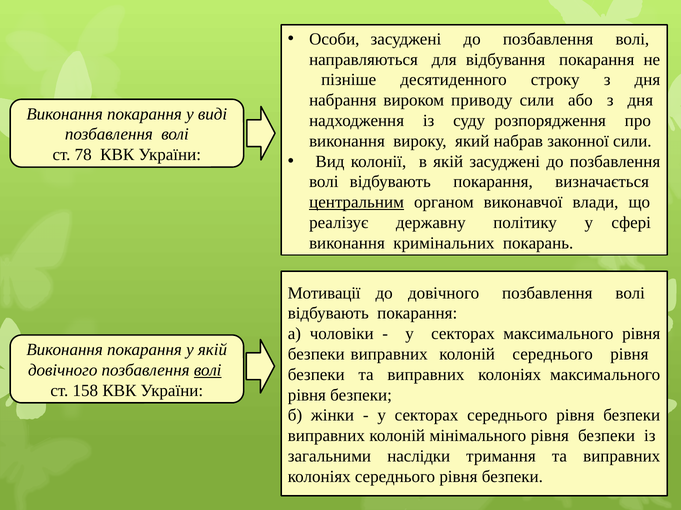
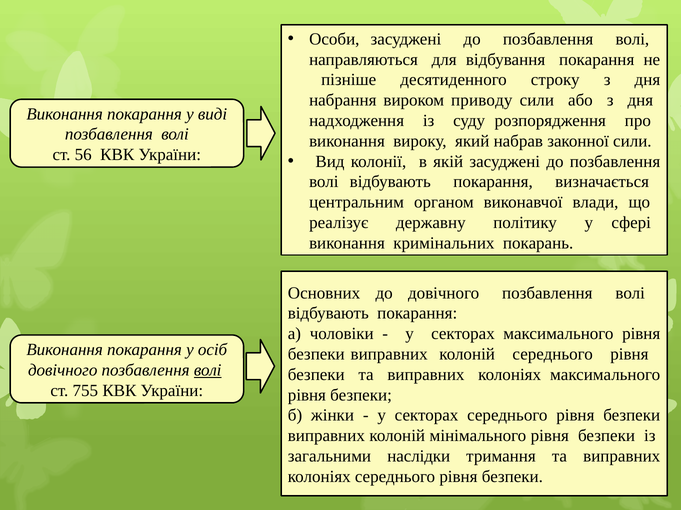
78: 78 -> 56 (83, 155)
центральним underline: present -> none (357, 203)
Мотивації: Мотивації -> Основних (324, 293)
у якій: якій -> осіб (213, 350)
158: 158 -> 755 (85, 391)
